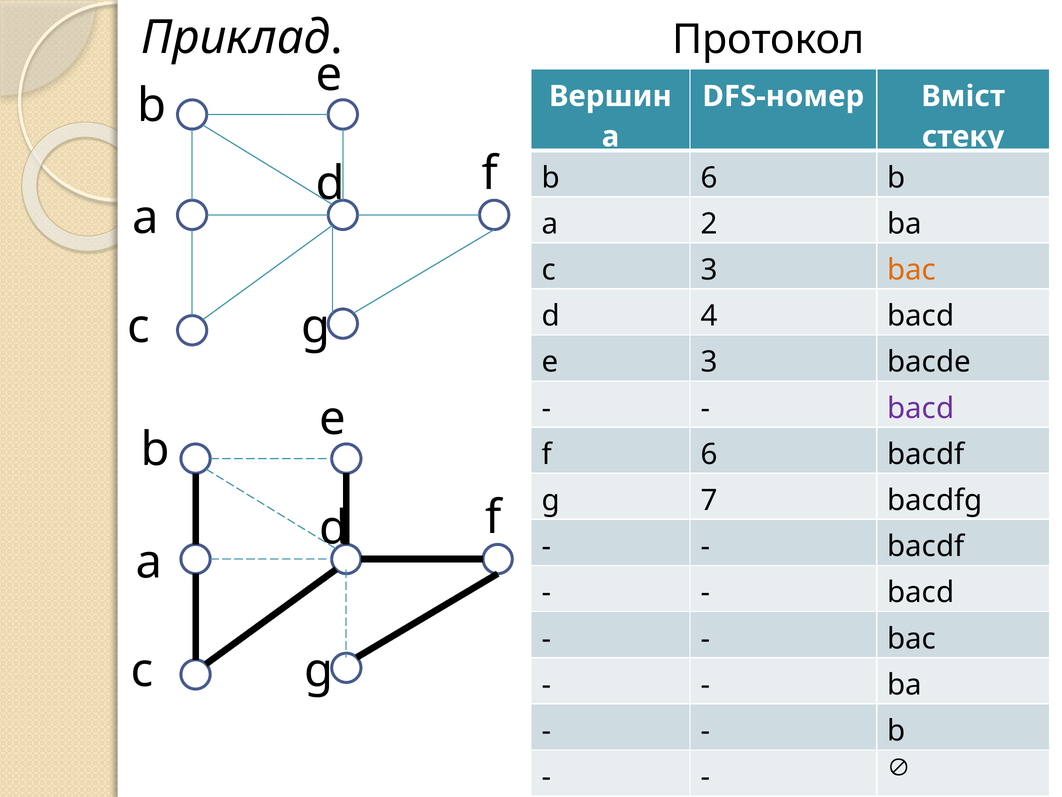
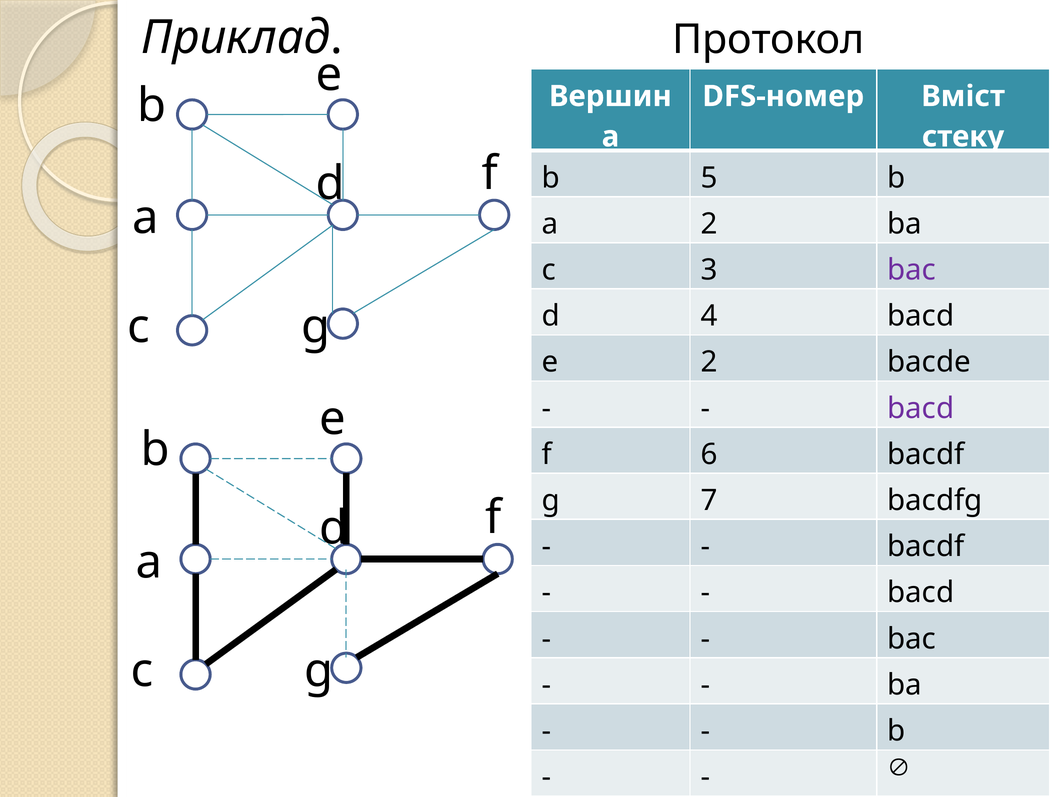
b 6: 6 -> 5 (709, 178)
bac colour: orange -> purple (912, 270)
e 3: 3 -> 2 (709, 362)
